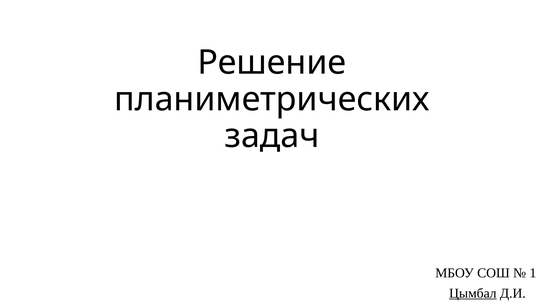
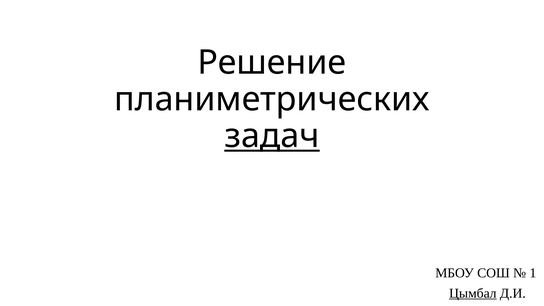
задач underline: none -> present (272, 136)
